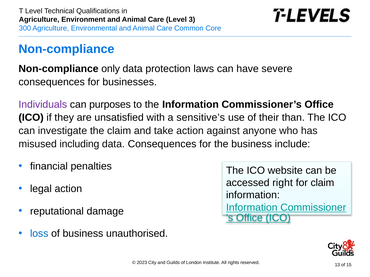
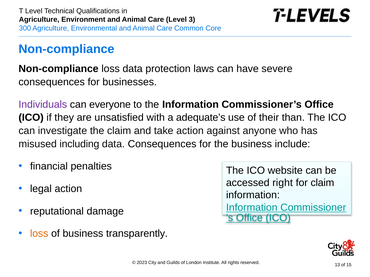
Non-compliance only: only -> loss (111, 69)
purposes: purposes -> everyone (110, 105)
sensitive’s: sensitive’s -> adequate’s (201, 118)
loss colour: blue -> orange (39, 234)
unauthorised: unauthorised -> transparently (137, 234)
